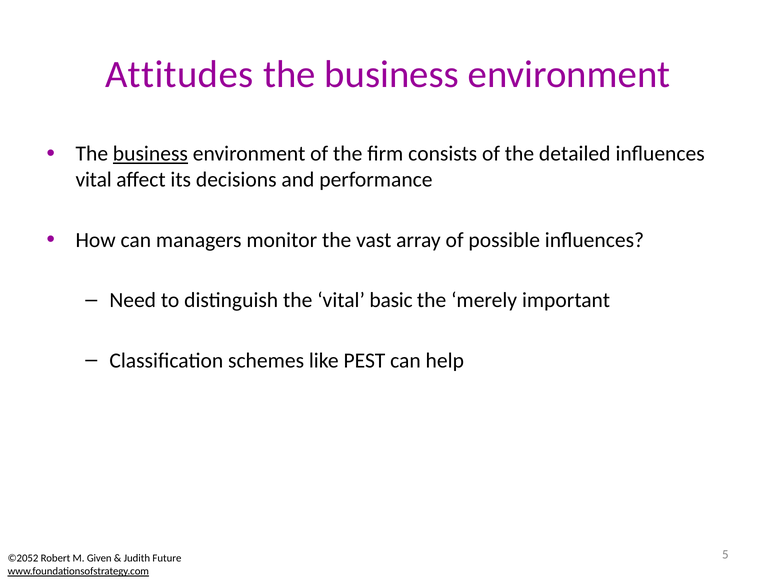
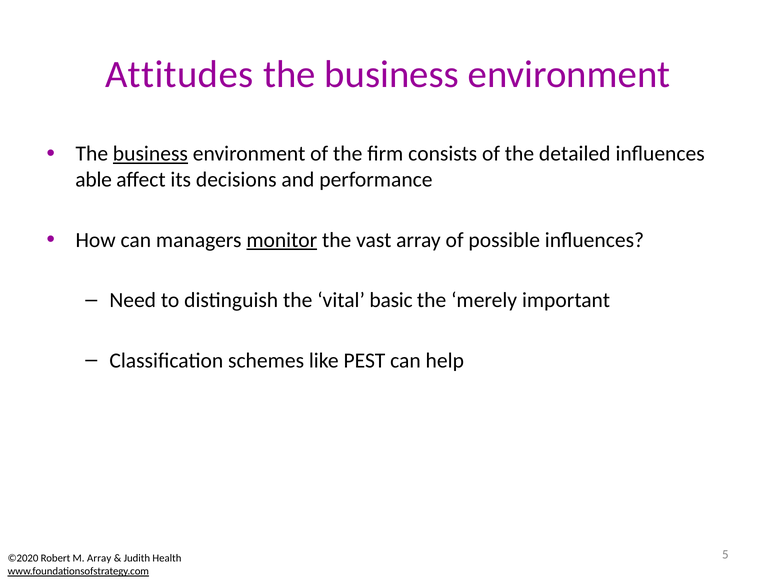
vital: vital -> able (94, 180)
monitor underline: none -> present (282, 240)
©2052: ©2052 -> ©2020 (23, 558)
M Given: Given -> Array (99, 558)
Future: Future -> Health (167, 558)
